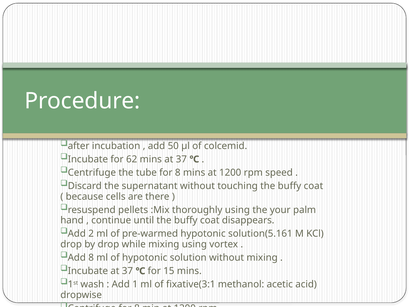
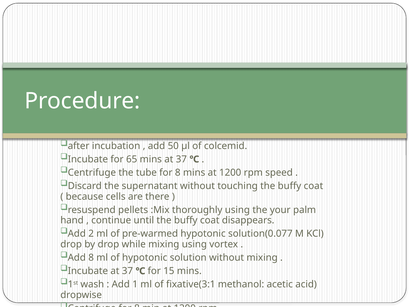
62: 62 -> 65 (132, 159)
solution(5.161: solution(5.161 -> solution(0.077 (260, 234)
